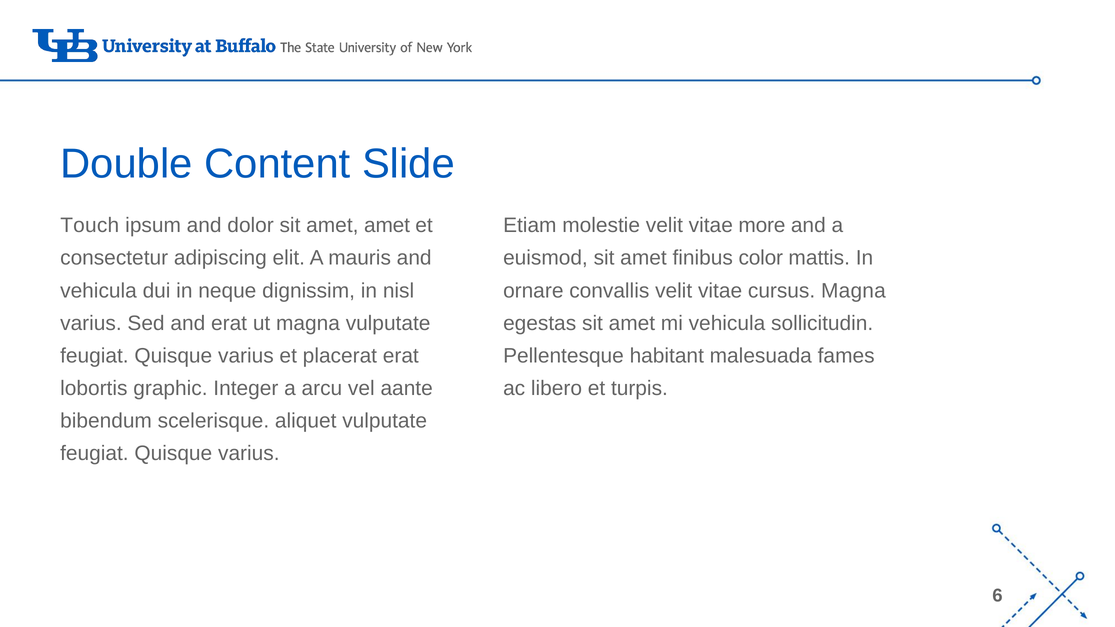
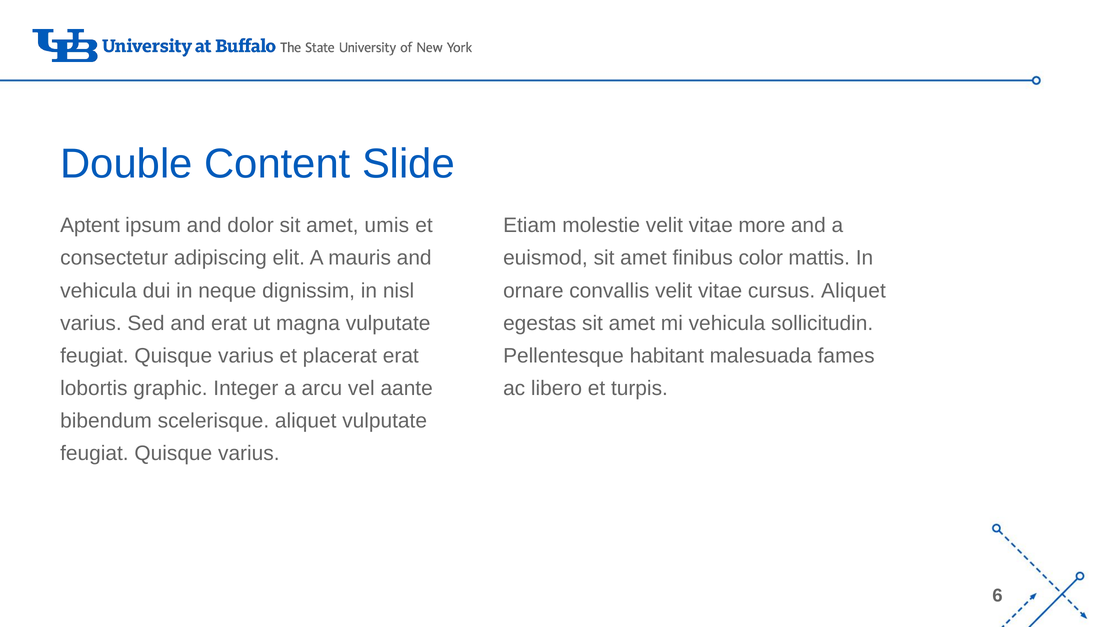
Touch: Touch -> Aptent (90, 226)
amet amet: amet -> umis (387, 226)
cursus Magna: Magna -> Aliquet (853, 291)
